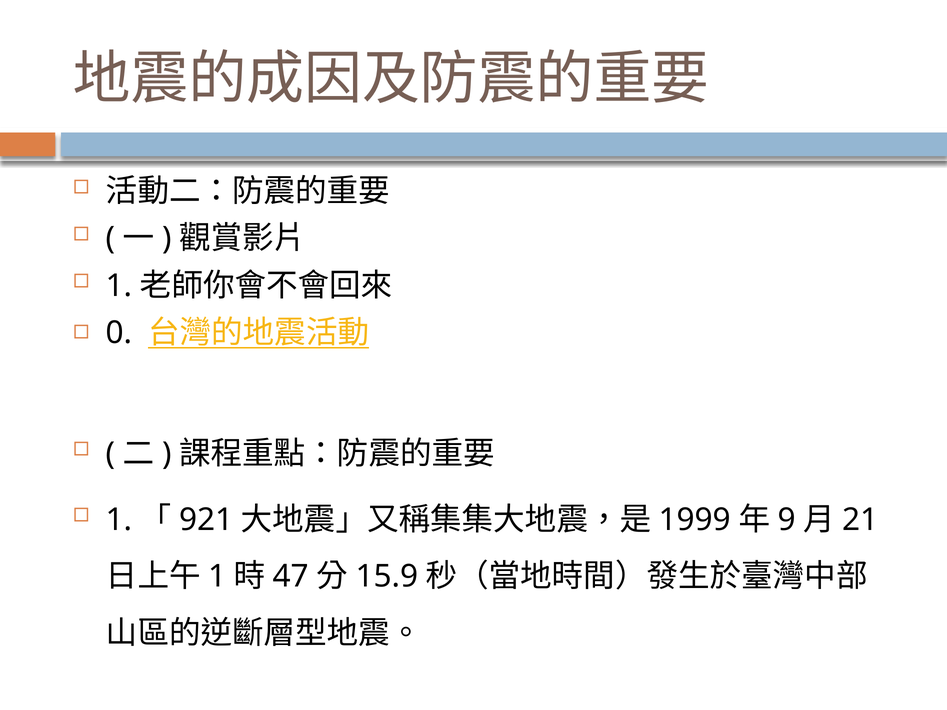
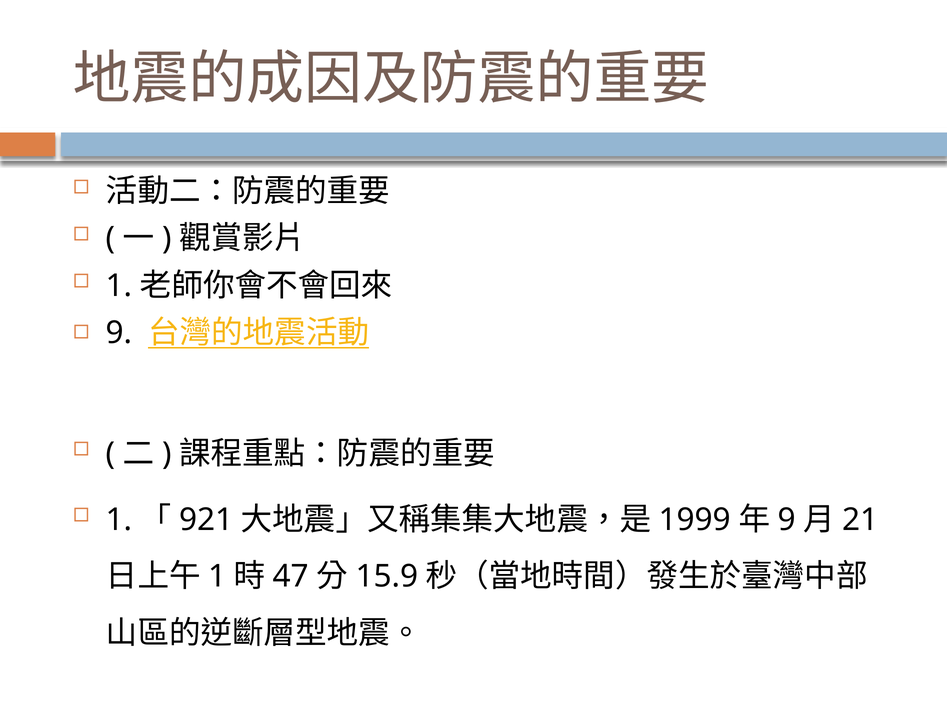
0: 0 -> 9 (119, 333)
